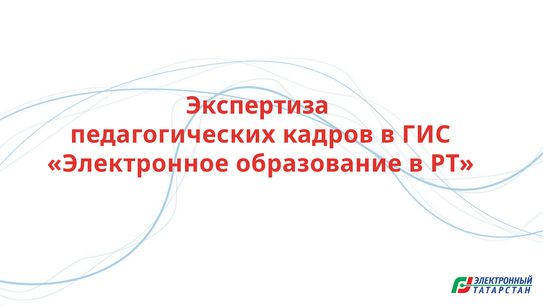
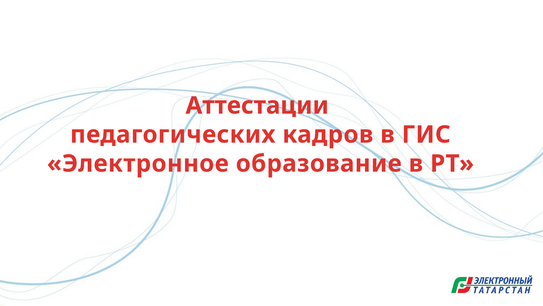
Экспертиза: Экспертиза -> Аттестации (257, 105)
